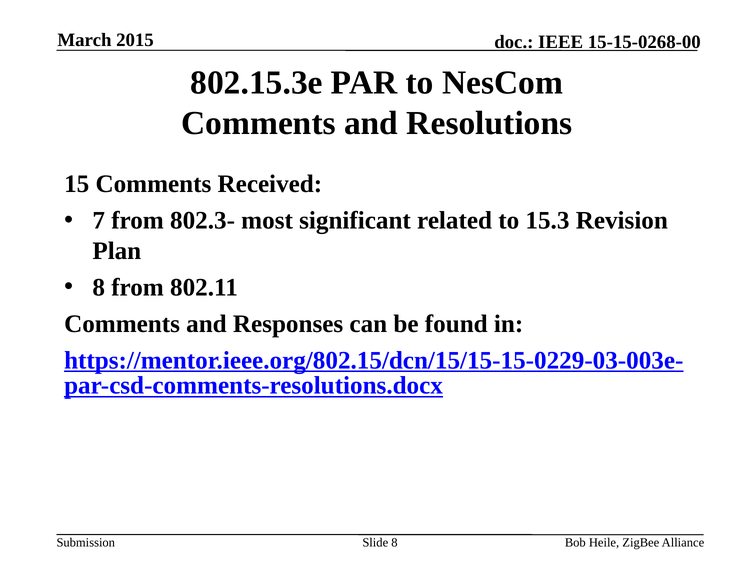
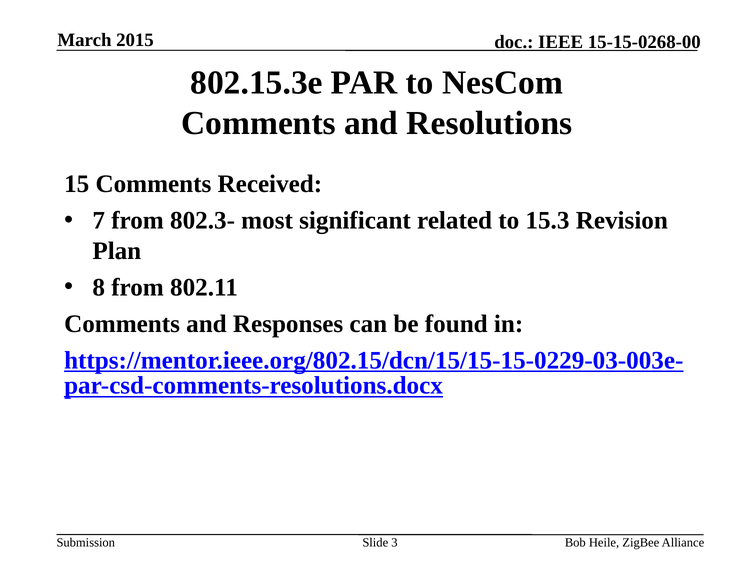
Slide 8: 8 -> 3 (395, 542)
